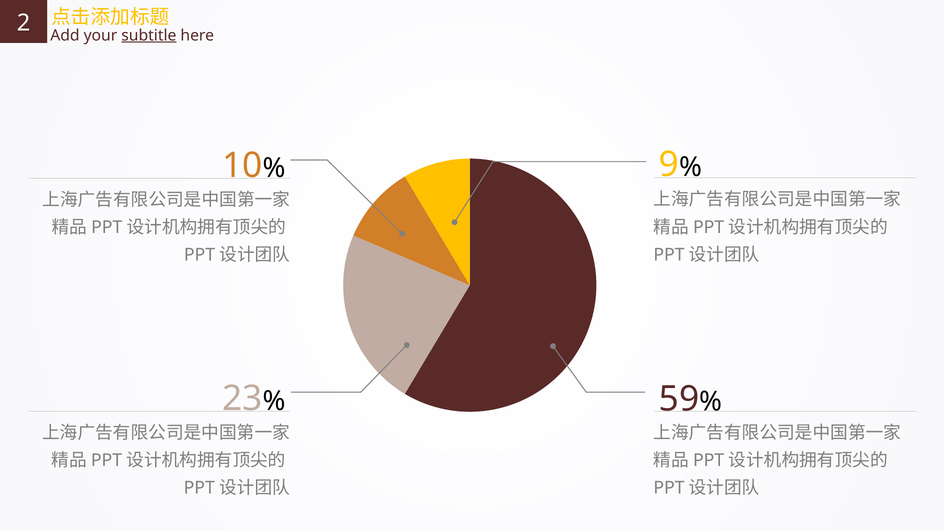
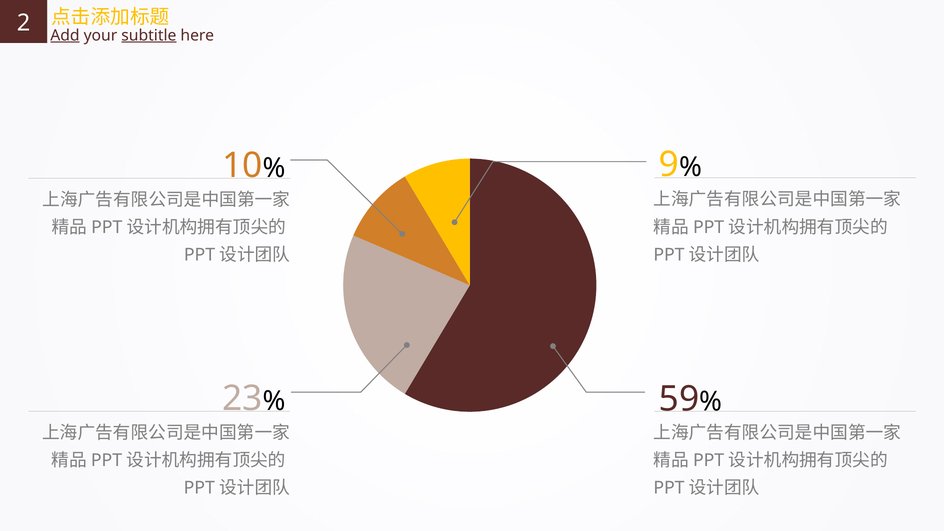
Add underline: none -> present (65, 35)
